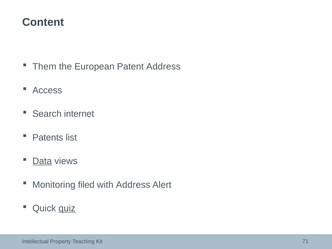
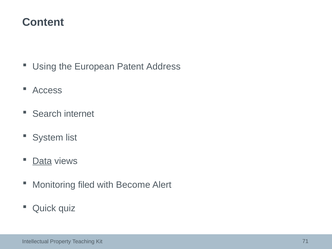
Them: Them -> Using (44, 67)
Patents: Patents -> System (48, 138)
with Address: Address -> Become (133, 185)
quiz underline: present -> none (67, 208)
